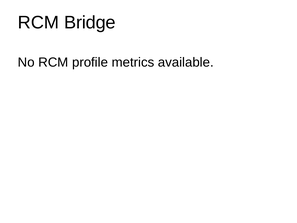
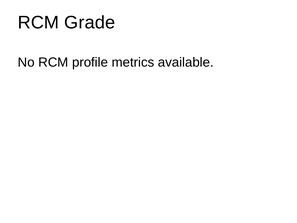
Bridge: Bridge -> Grade (90, 23)
